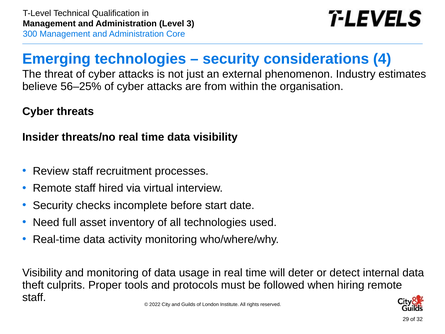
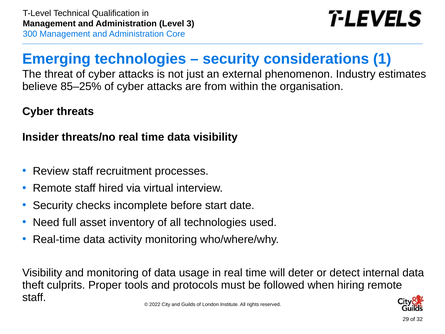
4: 4 -> 1 (382, 59)
56–25%: 56–25% -> 85–25% (81, 87)
